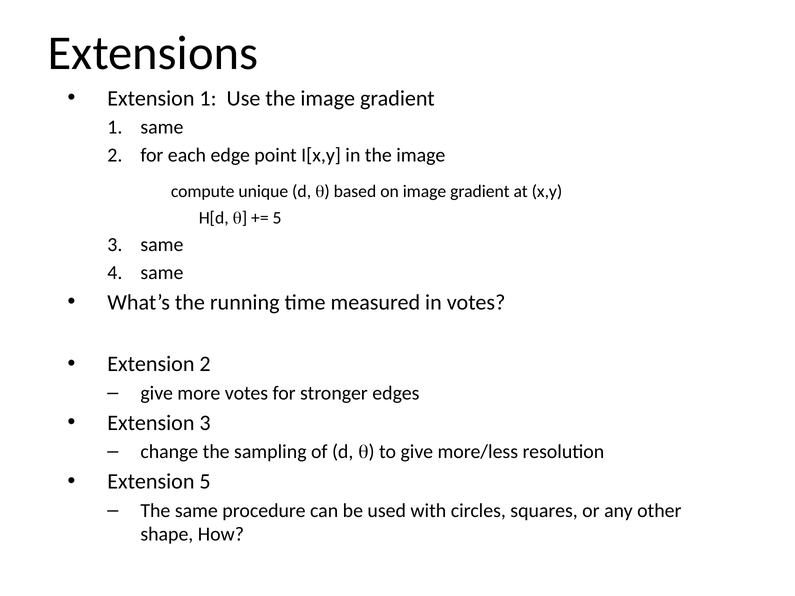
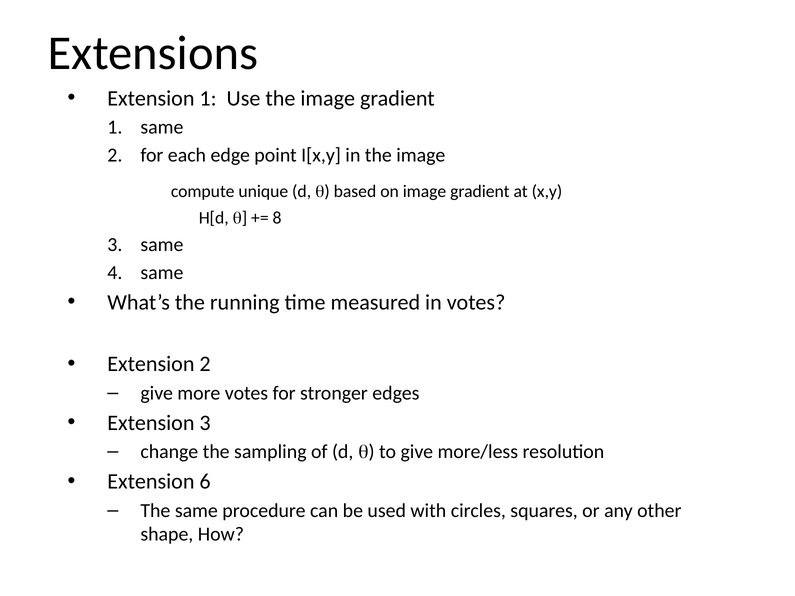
5: 5 -> 8 (277, 218)
Extension 5: 5 -> 6 (205, 482)
